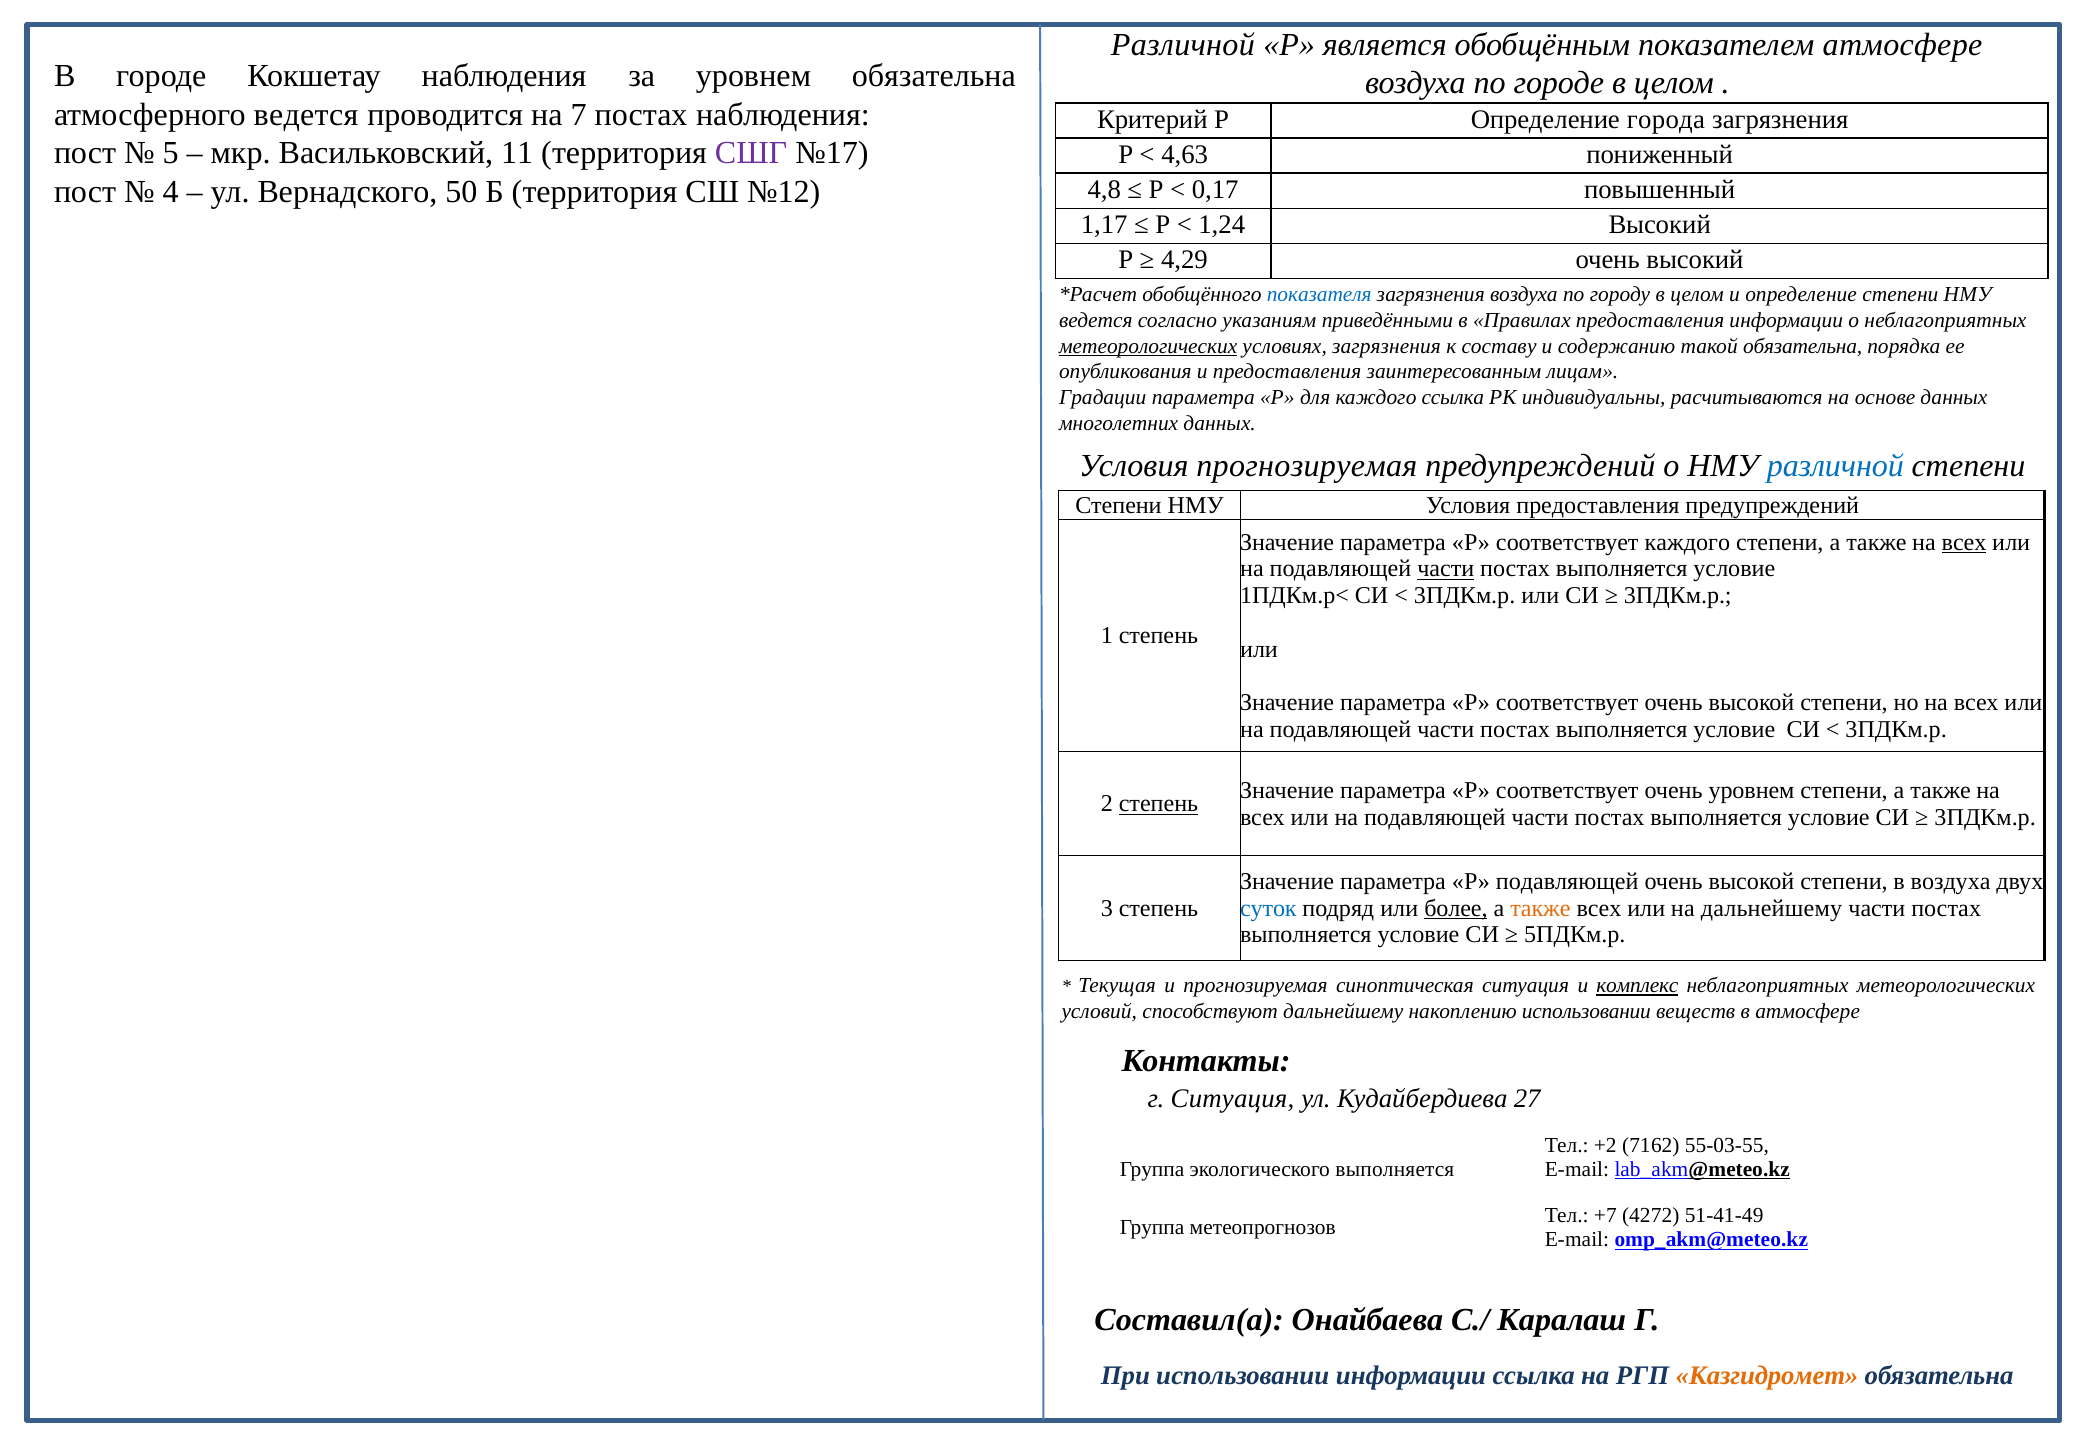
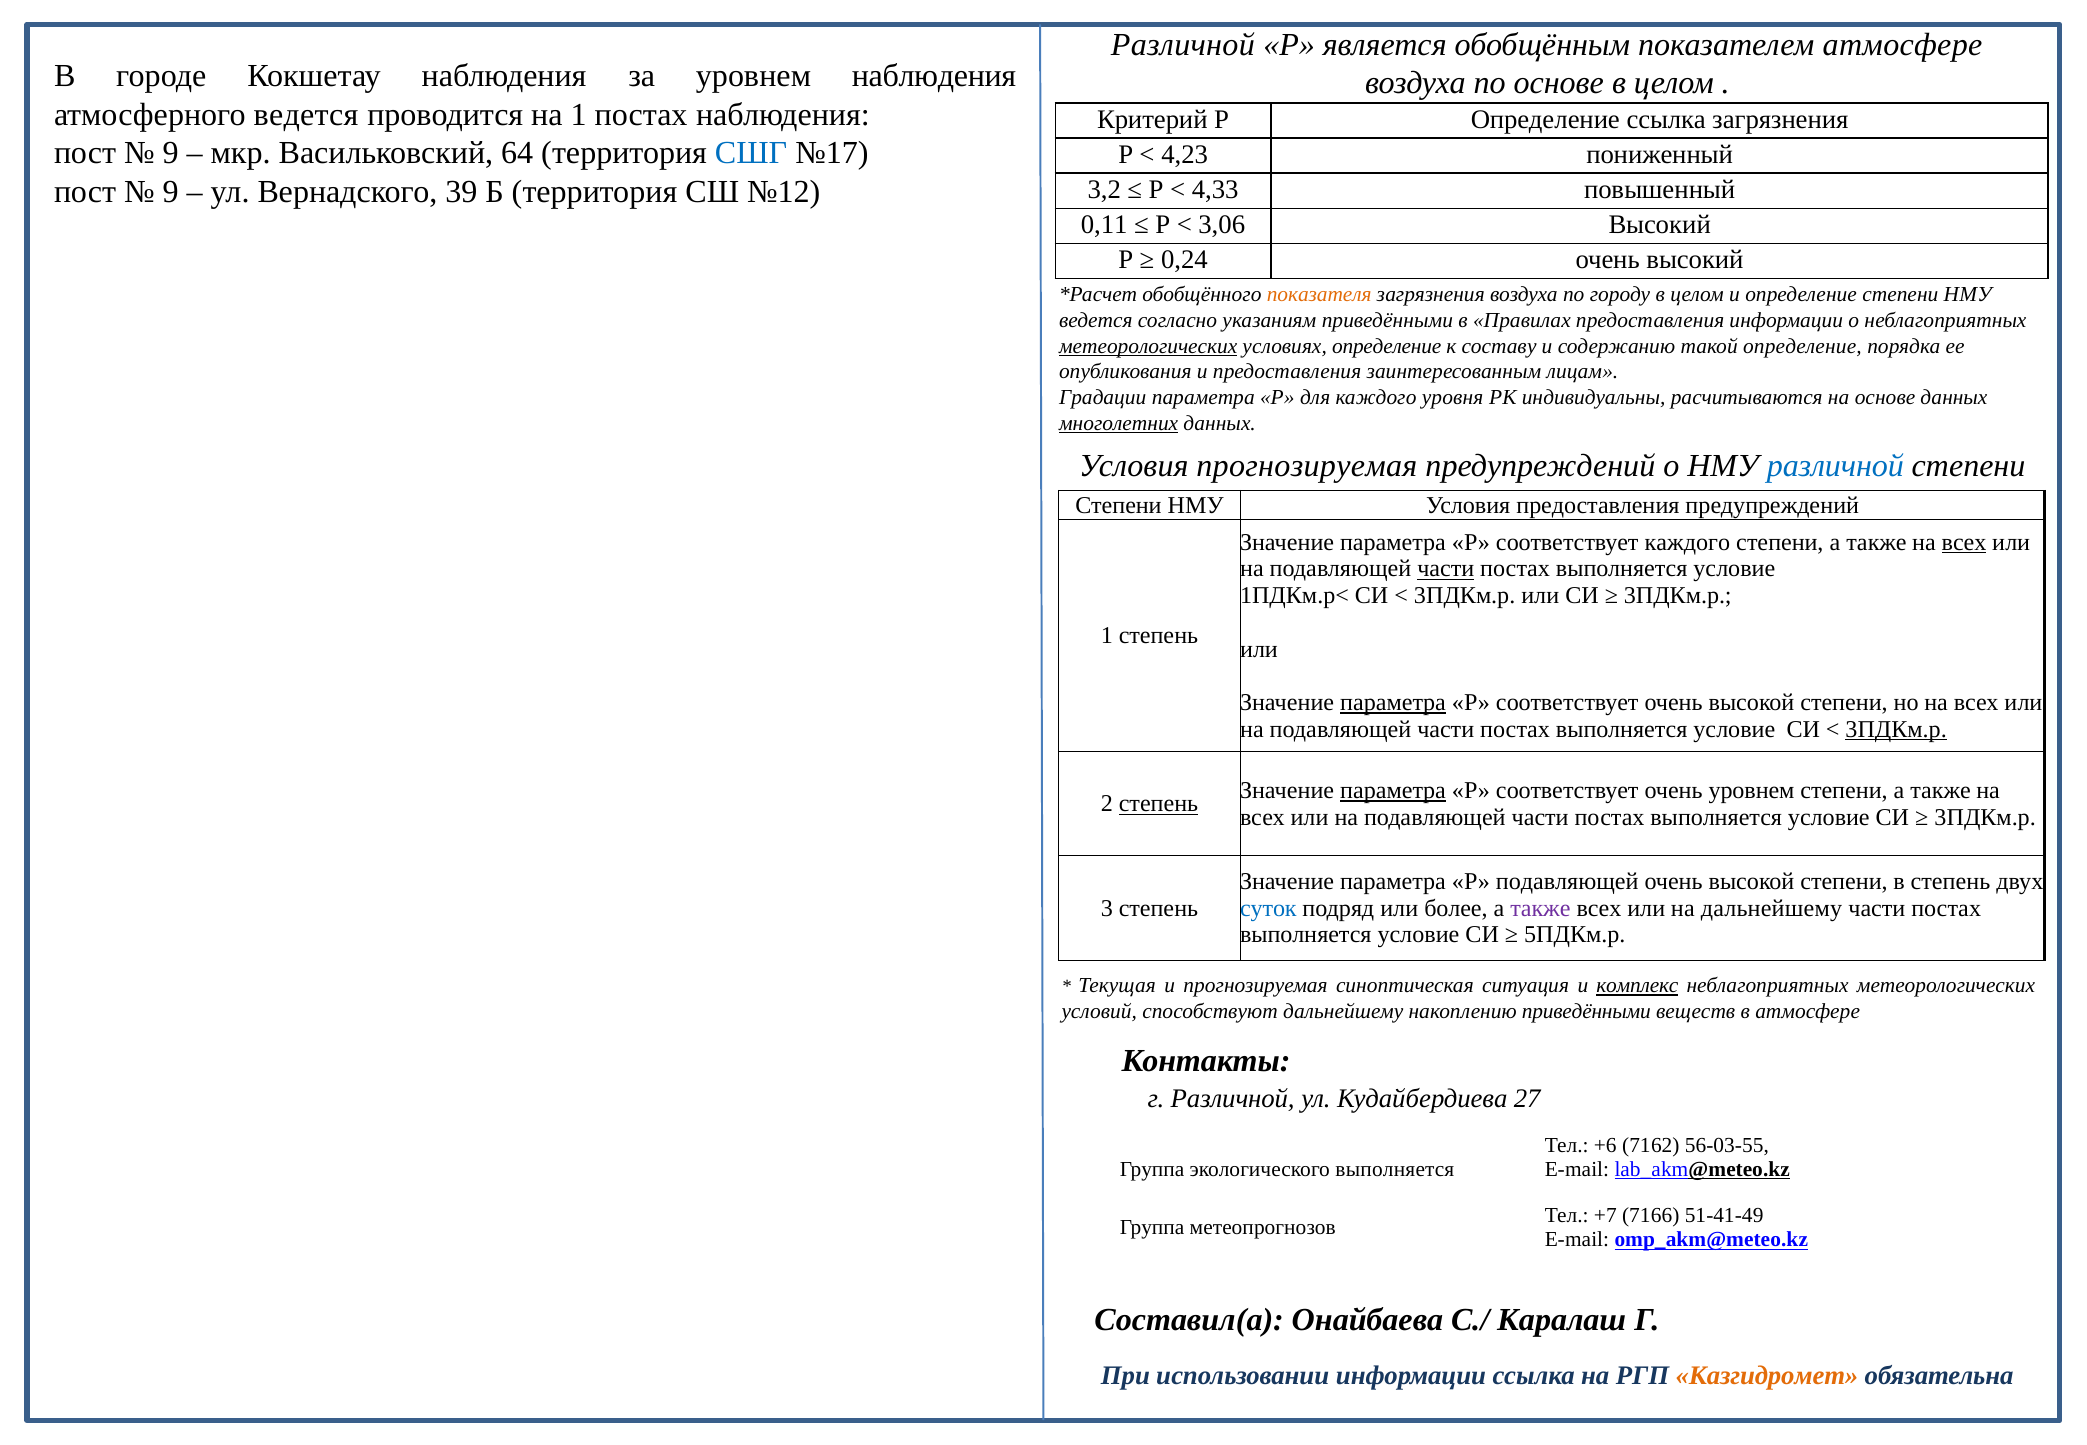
уровнем обязательна: обязательна -> наблюдения (934, 76)
по городе: городе -> основе (1559, 83)
на 7: 7 -> 1 (579, 115)
Определение города: города -> ссылка (1666, 120)
5: 5 -> 9 (171, 153)
11: 11 -> 64 (517, 153)
СШГ colour: purple -> blue (751, 153)
4,63: 4,63 -> 4,23 (1185, 155)
4: 4 -> 9 (171, 192)
50: 50 -> 39 (461, 192)
4,8: 4,8 -> 3,2 (1104, 190)
0,17: 0,17 -> 4,33 (1215, 190)
1,17: 1,17 -> 0,11 (1104, 225)
1,24: 1,24 -> 3,06 (1222, 225)
4,29: 4,29 -> 0,24 (1184, 260)
показателя colour: blue -> orange (1319, 295)
условиях загрязнения: загрязнения -> определение (1387, 346)
такой обязательна: обязательна -> определение (1802, 346)
каждого ссылка: ссылка -> уровня (1453, 397)
многолетних underline: none -> present (1119, 423)
параметра underline: none -> present (1393, 702)
3ПДКм.р underline: none -> present (1896, 729)
параметра underline: none -> present (1393, 790)
в воздуха: воздуха -> степень (1951, 881)
более underline: present -> none (1456, 908)
также colour: orange -> purple (1540, 908)
накоплению использовании: использовании -> приведёнными (1586, 1011)
г Ситуация: Ситуация -> Различной (1233, 1098)
+2: +2 -> +6 (1605, 1145)
55-03-55: 55-03-55 -> 56-03-55 (1727, 1145)
4272: 4272 -> 7166 (1651, 1216)
